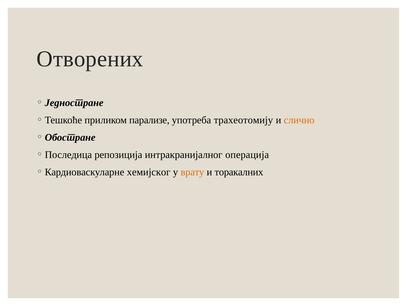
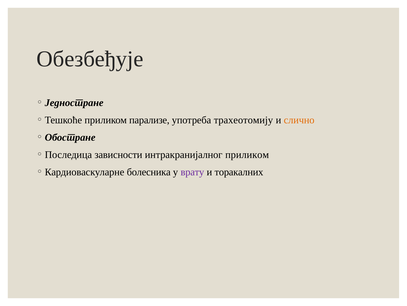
Отворених: Отворених -> Обезбеђује (90, 59)
репозиција: репозиција -> зависности (118, 154)
интракранијалног операција: операција -> приликом (247, 154)
хемијског: хемијског -> болесника (149, 172)
врату colour: orange -> purple (192, 172)
